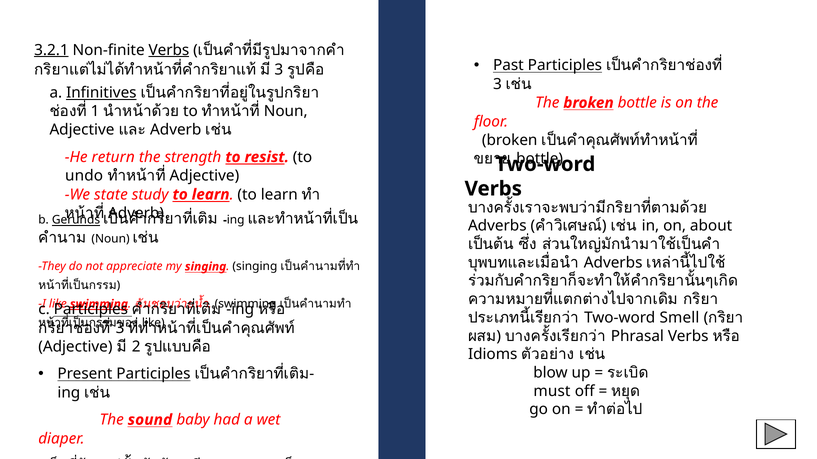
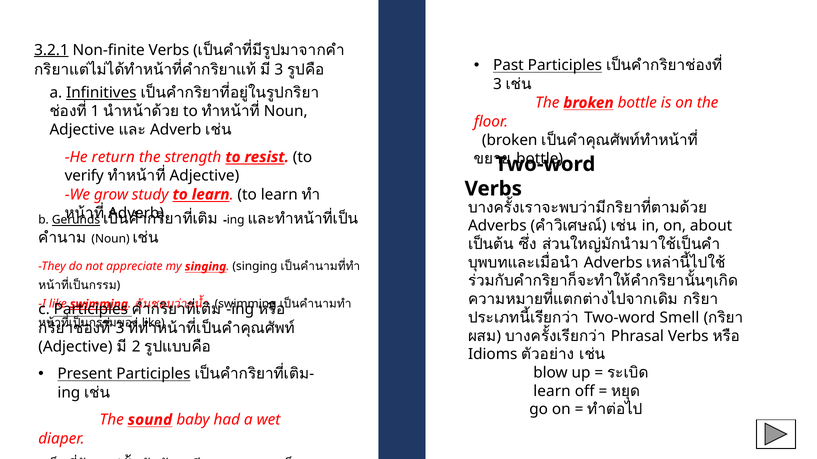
Verbs underline: present -> none (169, 50)
undo: undo -> verify (84, 176)
state: state -> grow (111, 195)
must: must -> learn (552, 392)
